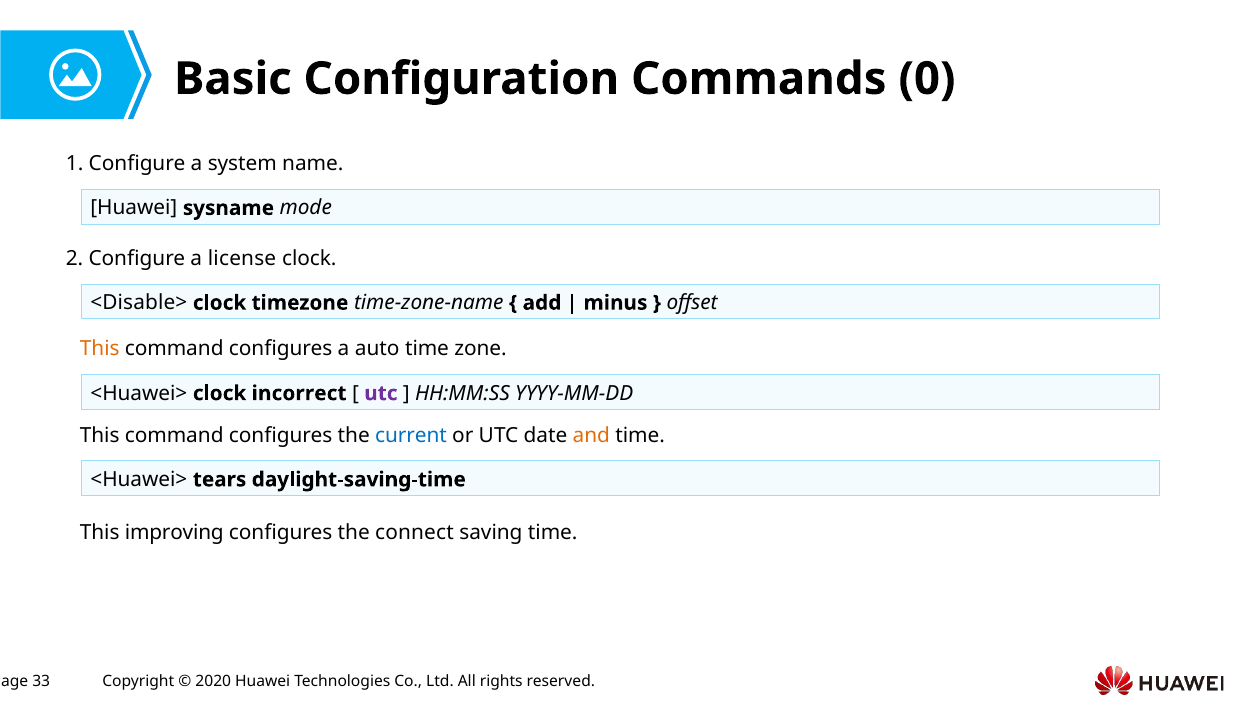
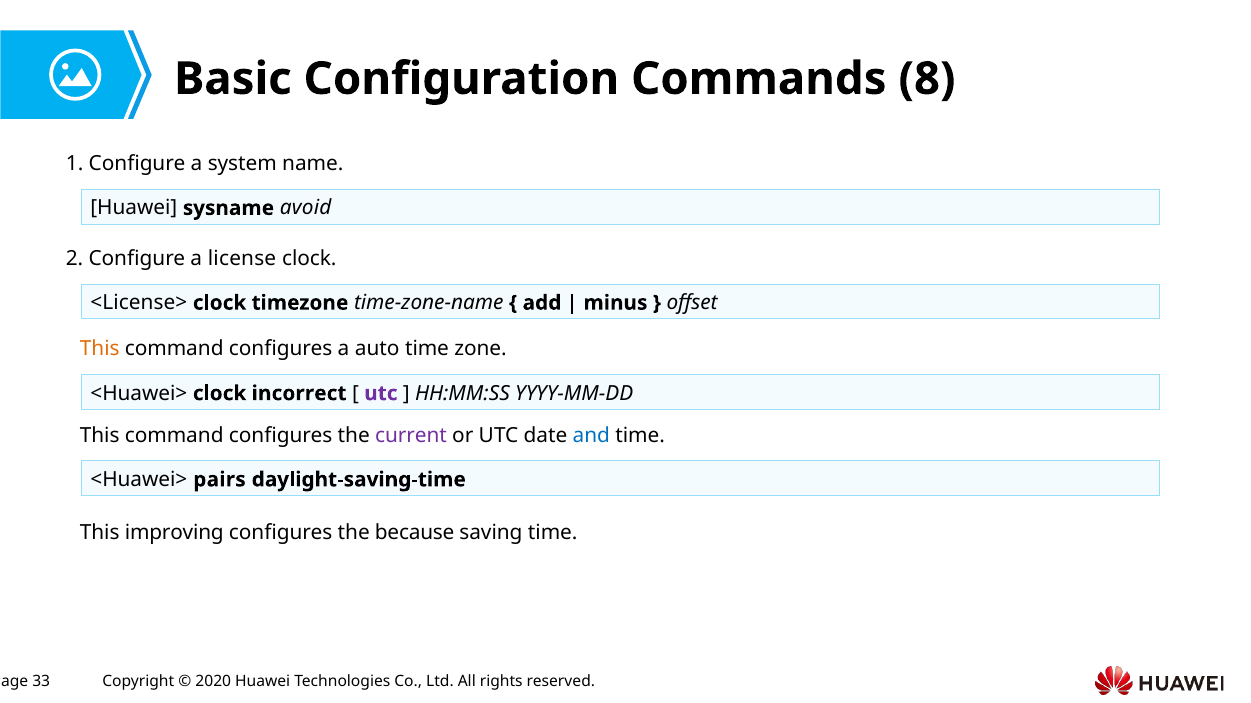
0: 0 -> 8 (927, 79)
mode: mode -> avoid (306, 208)
<Disable>: <Disable> -> <License> (139, 303)
current colour: blue -> purple (411, 436)
and colour: orange -> blue (591, 436)
tears: tears -> pairs (219, 480)
connect: connect -> because (415, 533)
